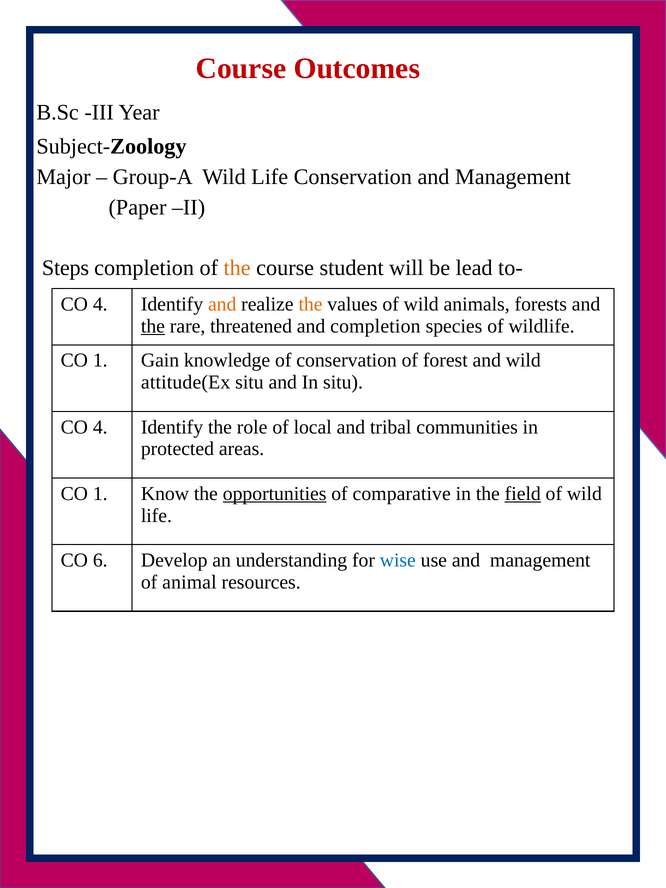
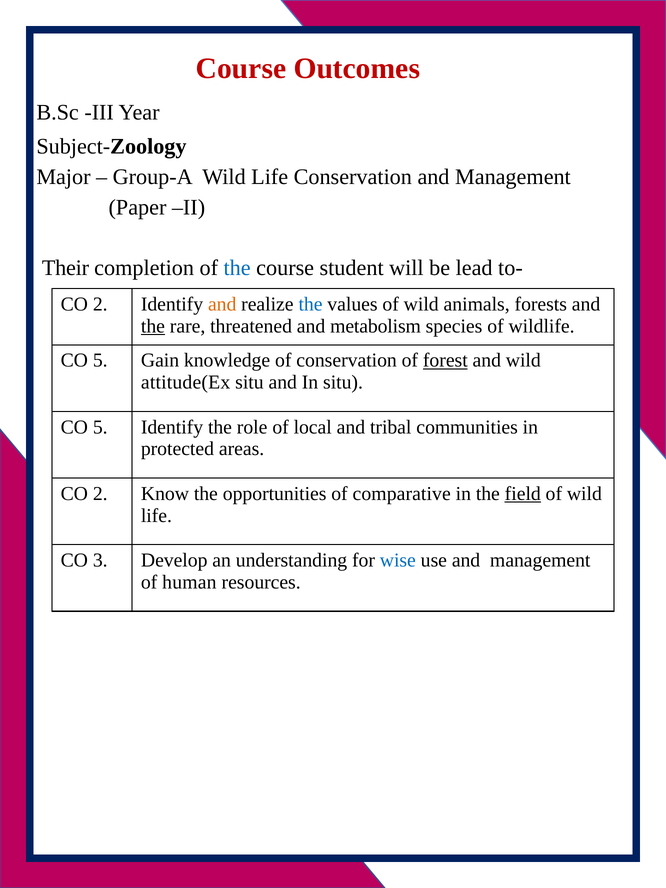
Steps: Steps -> Their (65, 268)
the colour: orange -> blue (237, 268)
4: 4 -> 2 (100, 304)
the colour: orange -> blue (311, 304)
and completion: completion -> metabolism (376, 326)
1: 1 -> 5 (100, 360)
forest underline: none -> present (445, 360)
4: 4 -> 5 (100, 427)
1: 1 -> 2 (100, 494)
opportunities underline: present -> none (275, 494)
6: 6 -> 3 (100, 560)
animal: animal -> human (189, 582)
